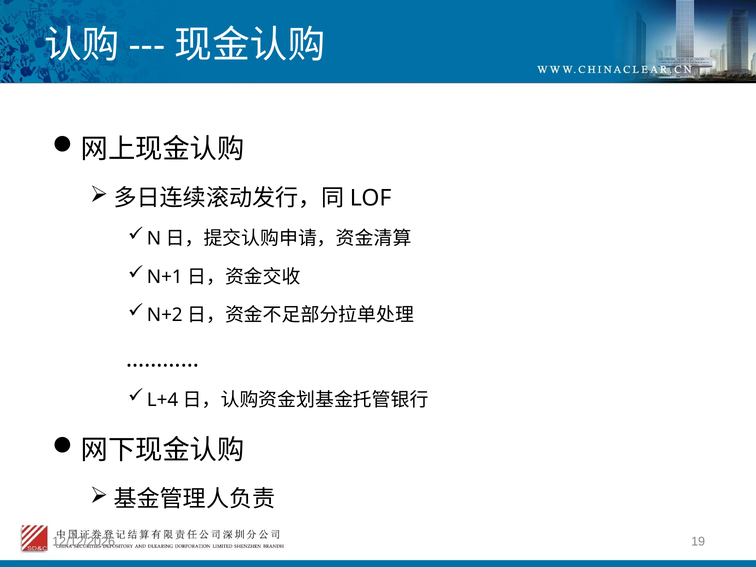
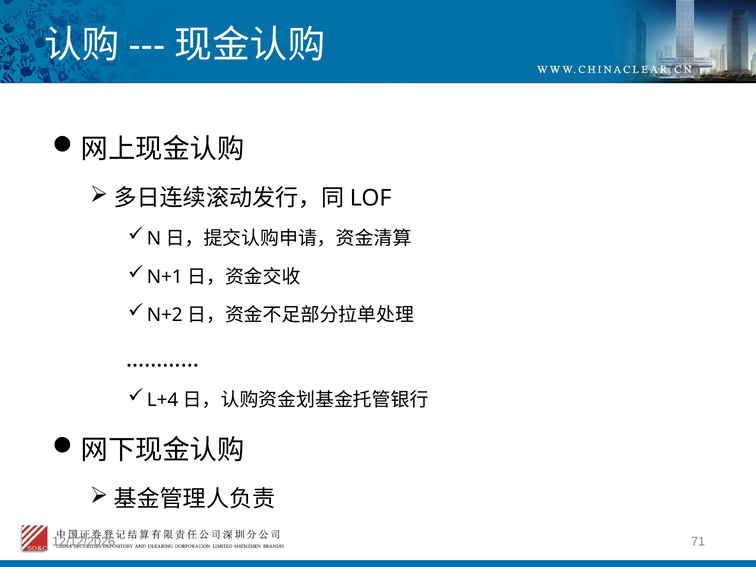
19: 19 -> 71 (698, 541)
